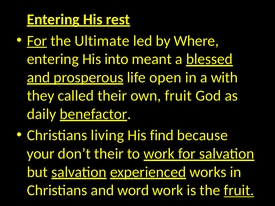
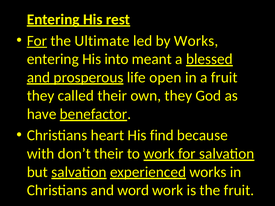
by Where: Where -> Works (196, 41)
a with: with -> fruit (224, 77)
own fruit: fruit -> they (178, 96)
daily: daily -> have (42, 114)
living: living -> heart (107, 136)
your: your -> with (41, 154)
fruit underline: present -> none (239, 191)
